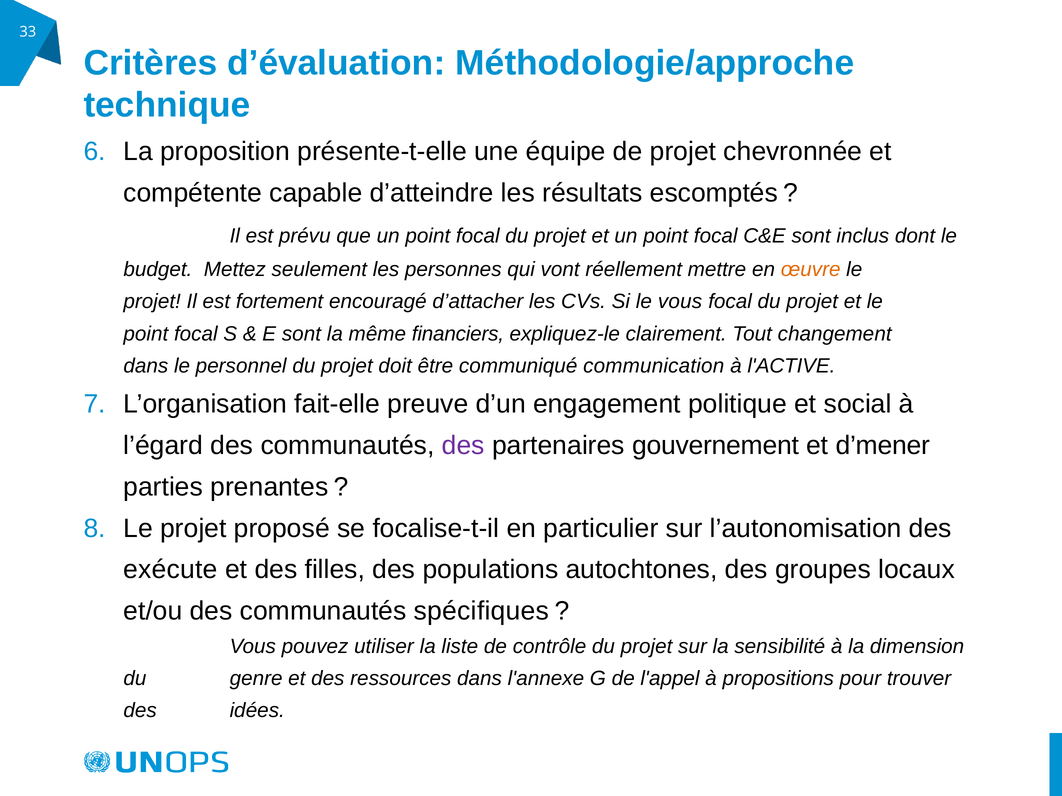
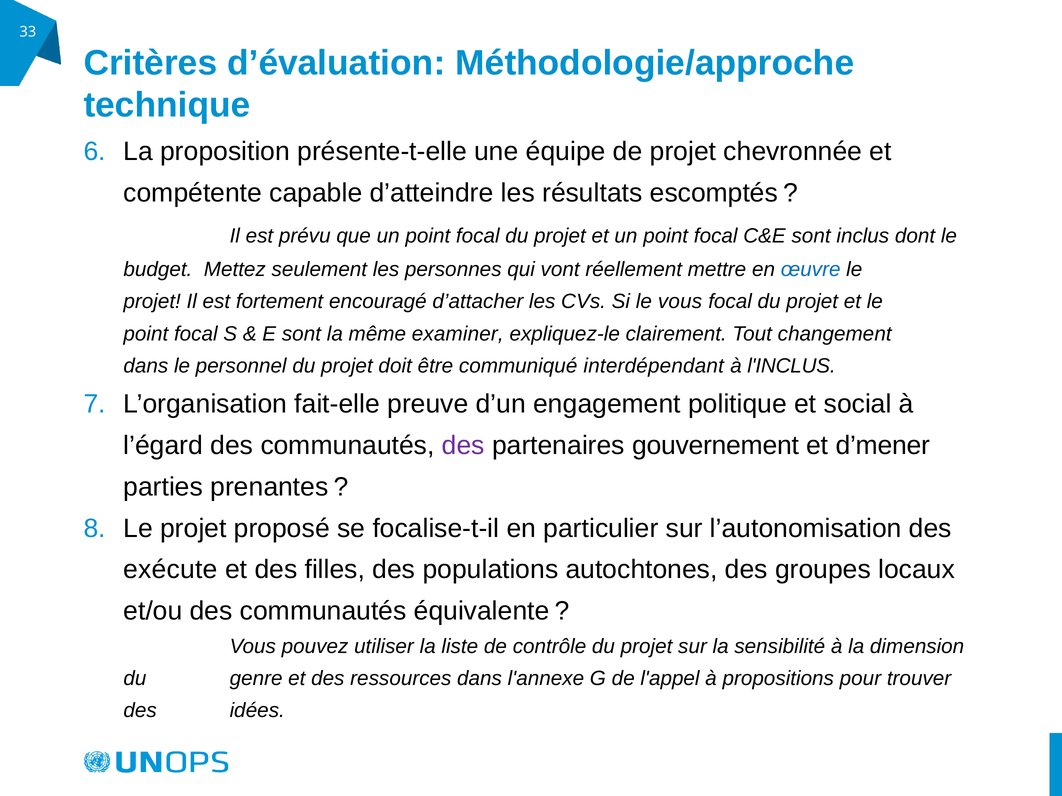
œuvre colour: orange -> blue (811, 270)
financiers: financiers -> examiner (458, 334)
communication: communication -> interdépendant (654, 366)
l'ACTIVE: l'ACTIVE -> l'INCLUS (791, 366)
spécifiques: spécifiques -> équivalente (482, 611)
